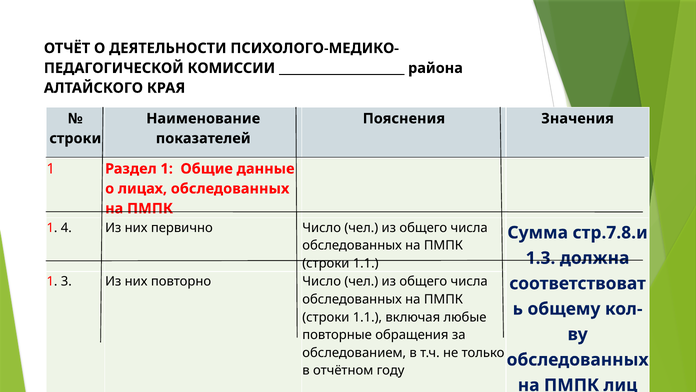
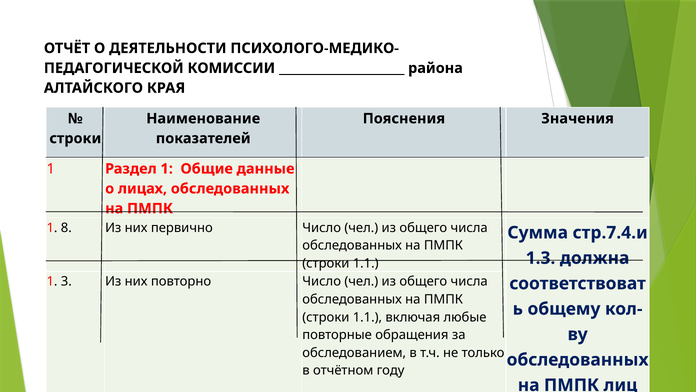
4: 4 -> 8 (66, 227)
стр.7.8.и: стр.7.8.и -> стр.7.4.и (610, 232)
